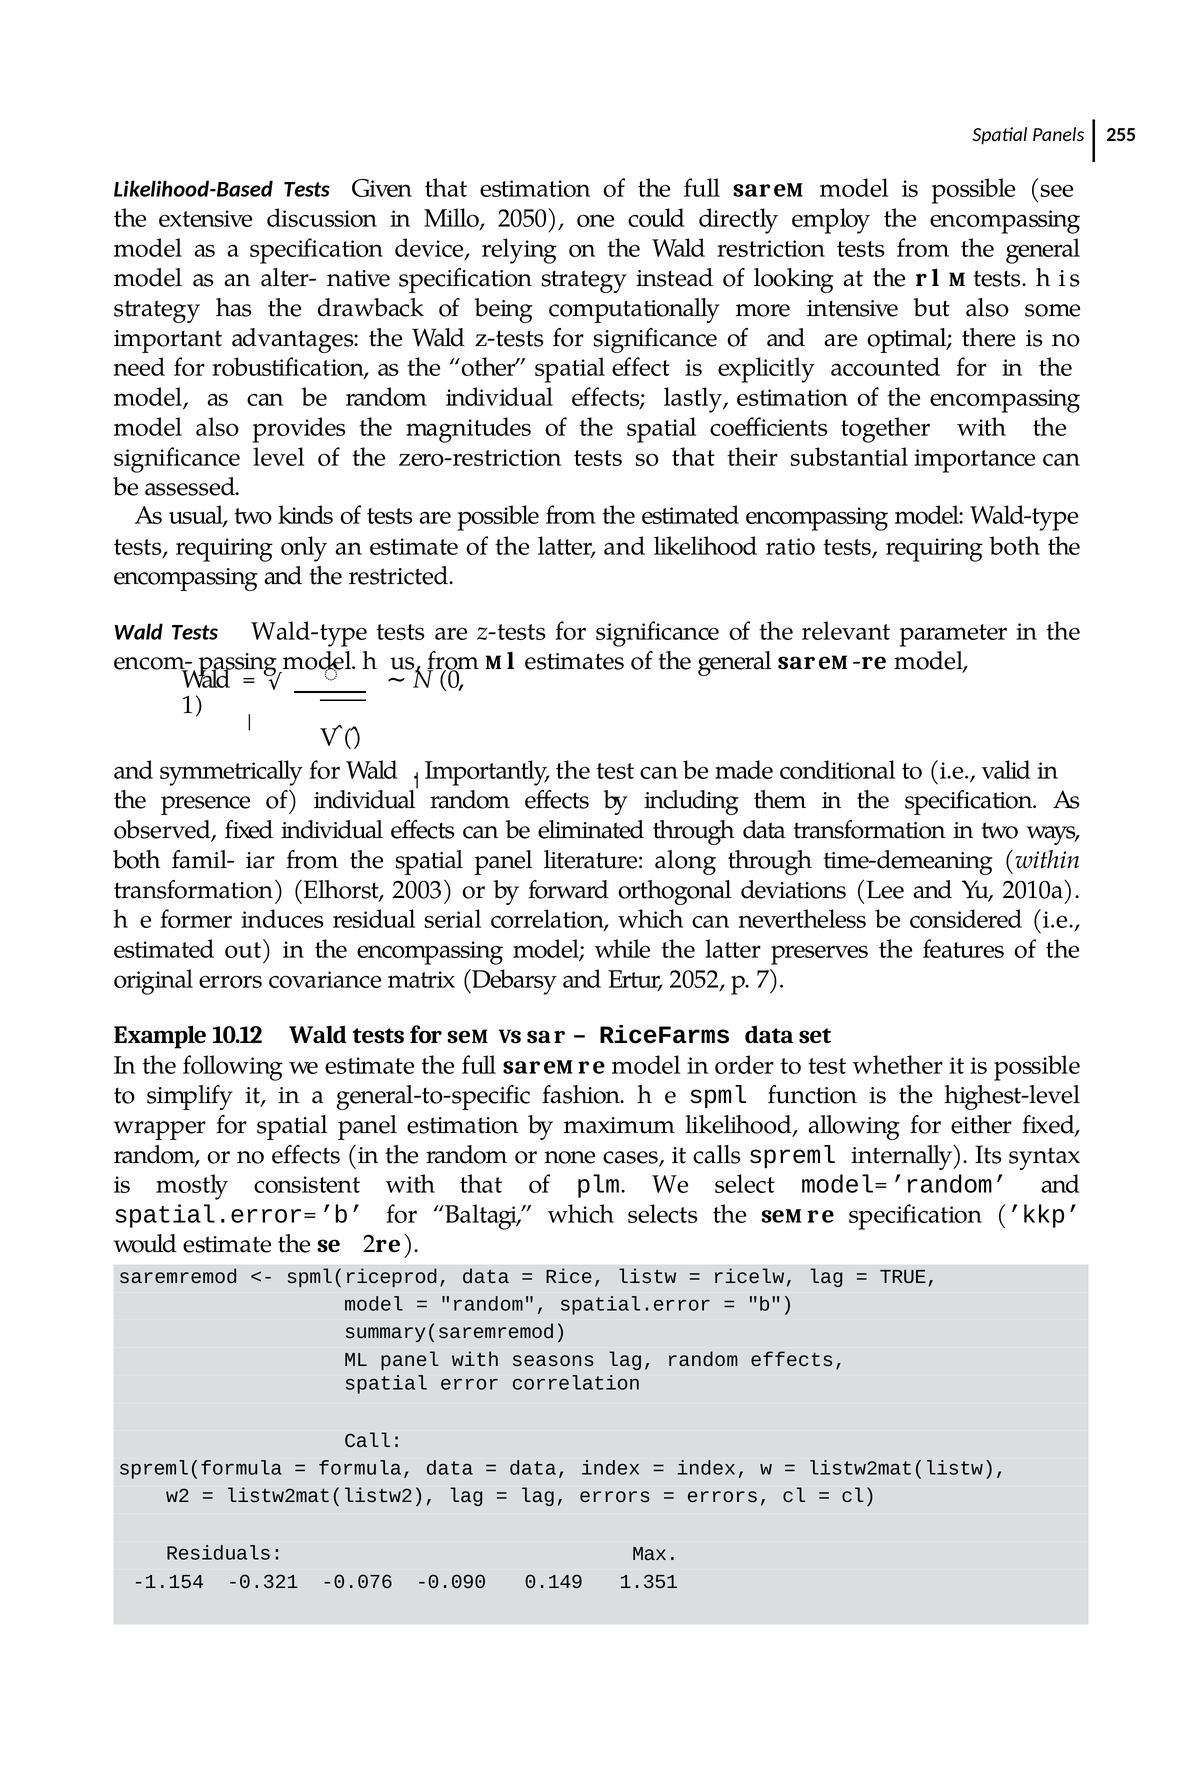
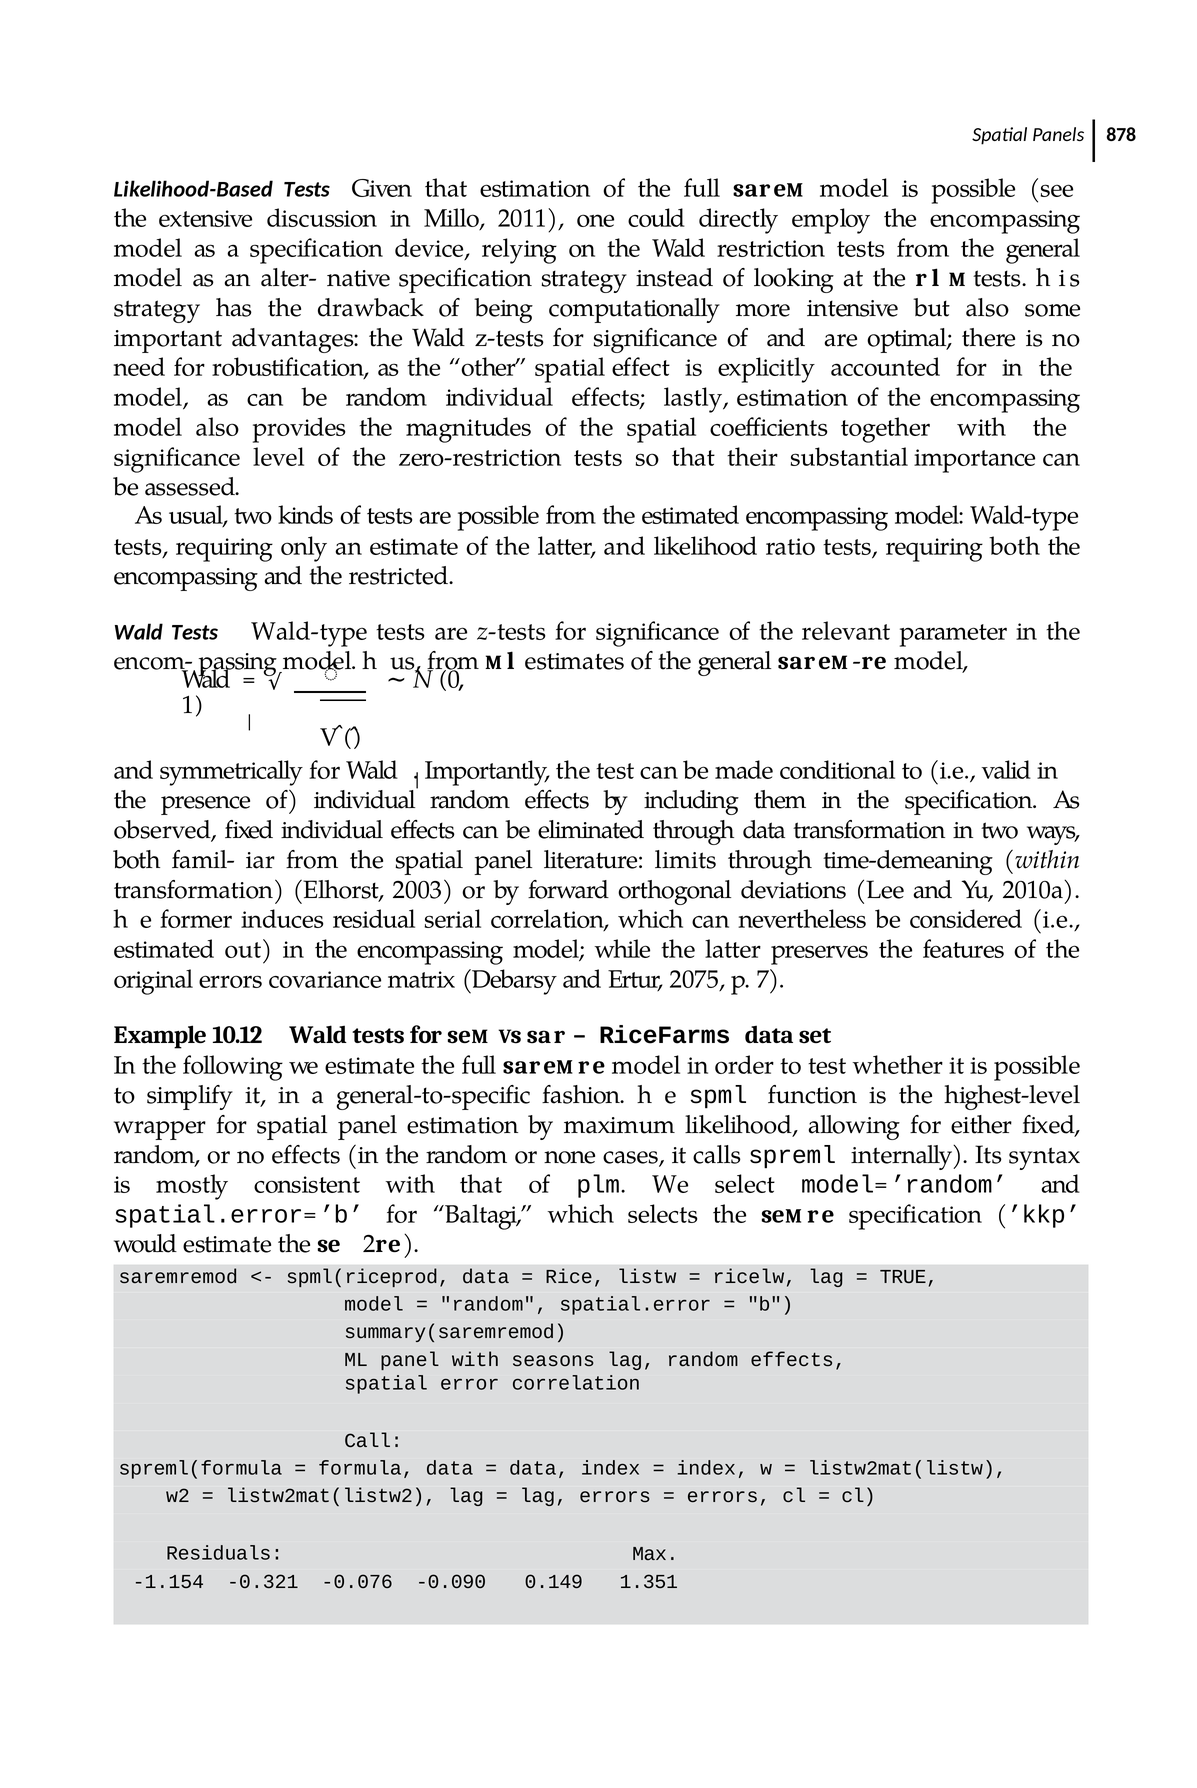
255: 255 -> 878 (1121, 135)
2050: 2050 -> 2011 (531, 219)
along: along -> limits (686, 860)
2052: 2052 -> 2075 (698, 979)
